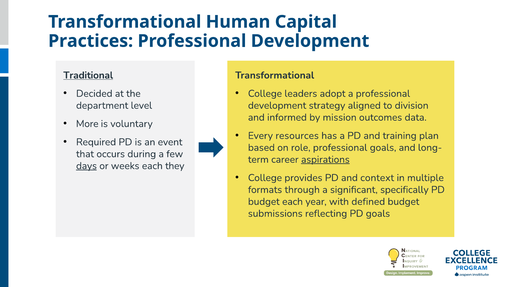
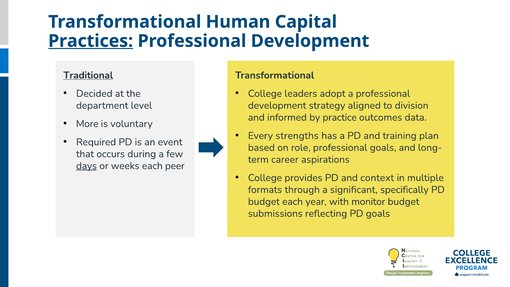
Practices underline: none -> present (91, 41)
mission: mission -> practice (340, 117)
resources: resources -> strengths (297, 136)
aspirations underline: present -> none (325, 159)
they: they -> peer (175, 166)
defined: defined -> monitor (368, 201)
